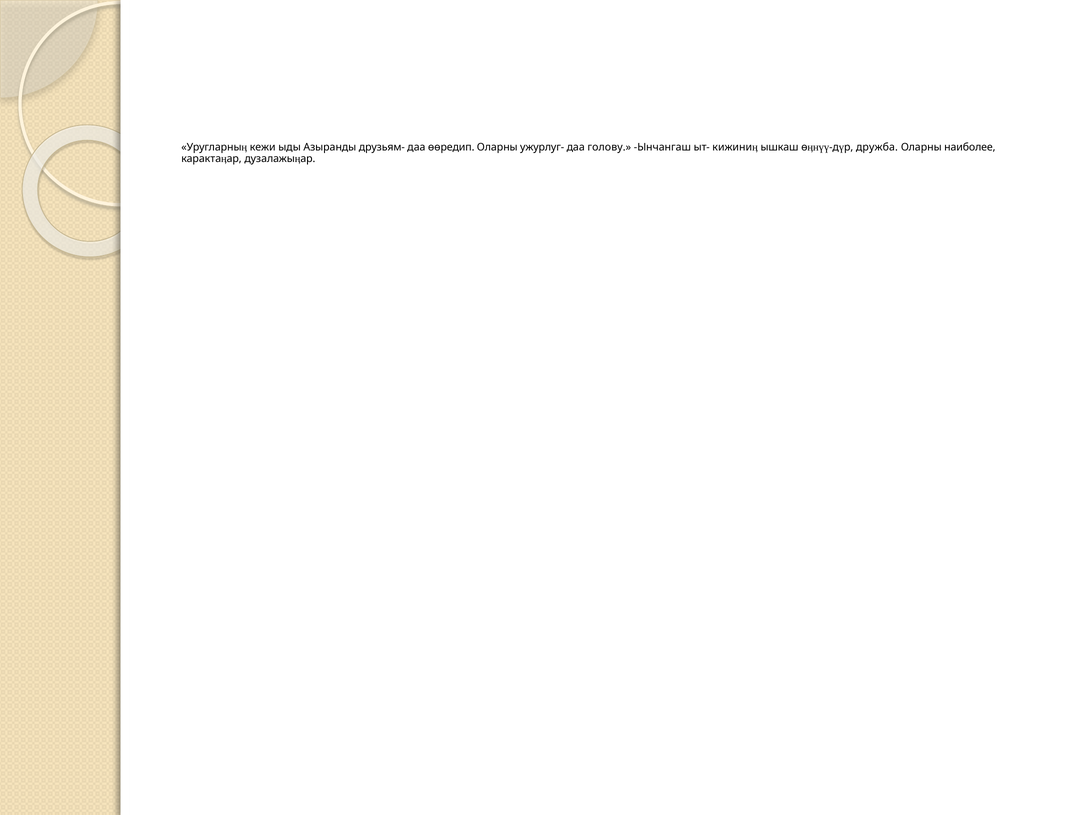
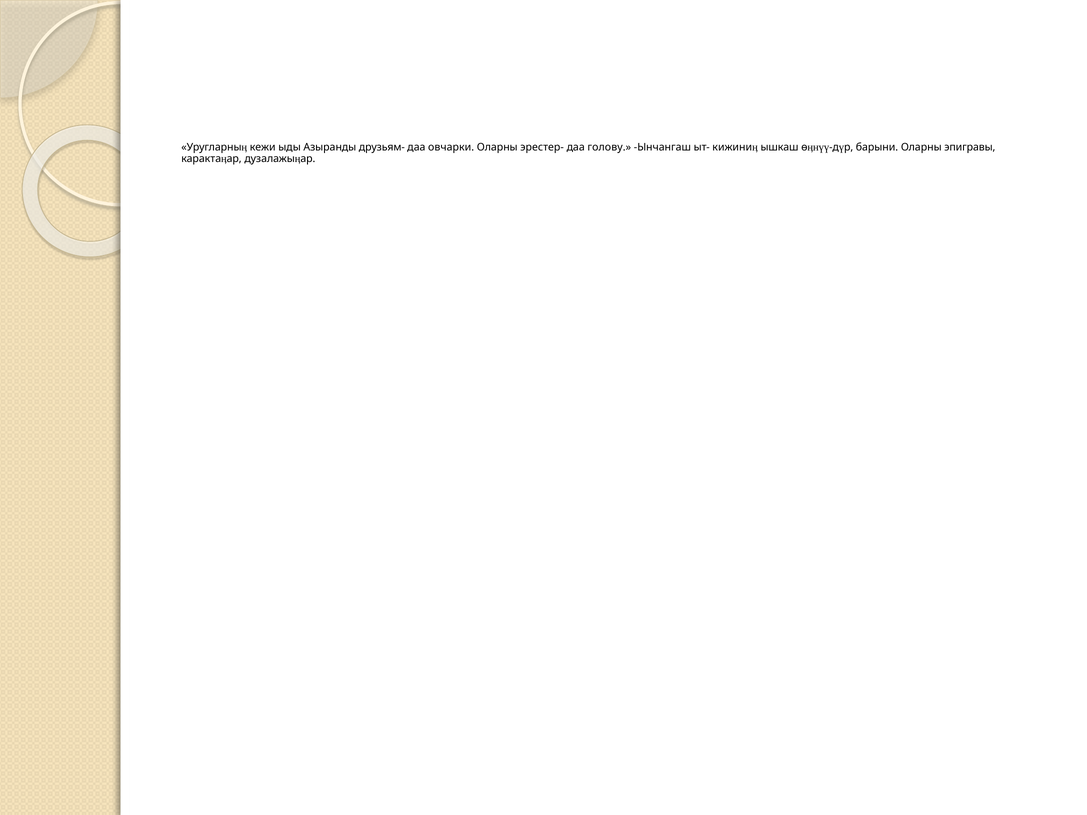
өөредип: өөредип -> овчарки (451, 147)
ужурлуг-: ужурлуг- -> эрестер- (542, 147)
дружба: дружба -> барыни (877, 147)
наиболее: наиболее -> эпигравы (970, 147)
